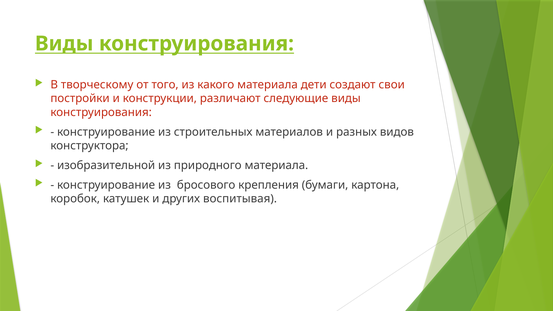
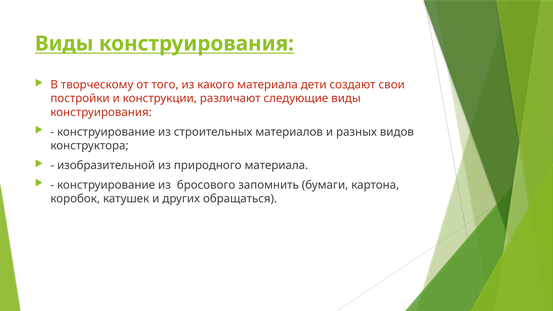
крепления: крепления -> запомнить (269, 185)
воспитывая: воспитывая -> обращаться (240, 199)
